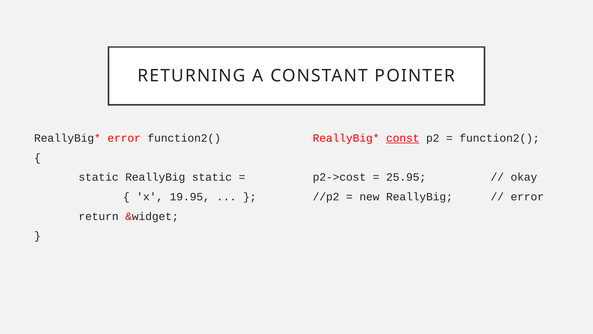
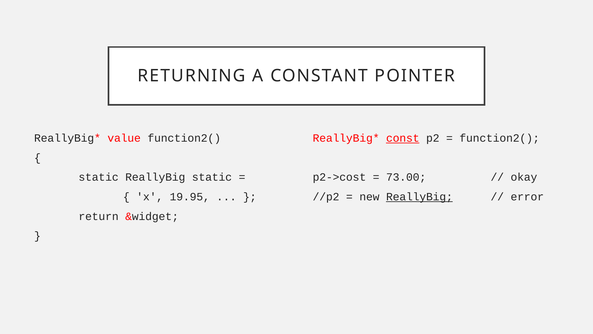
error: error -> value (124, 138)
25.95: 25.95 -> 73.00 (406, 177)
ReallyBig underline: none -> present (419, 197)
